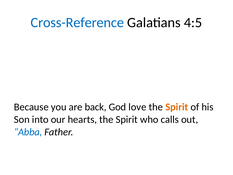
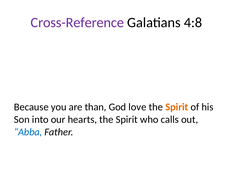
Cross-Reference colour: blue -> purple (77, 23)
4:5: 4:5 -> 4:8 (193, 23)
back: back -> than (96, 107)
